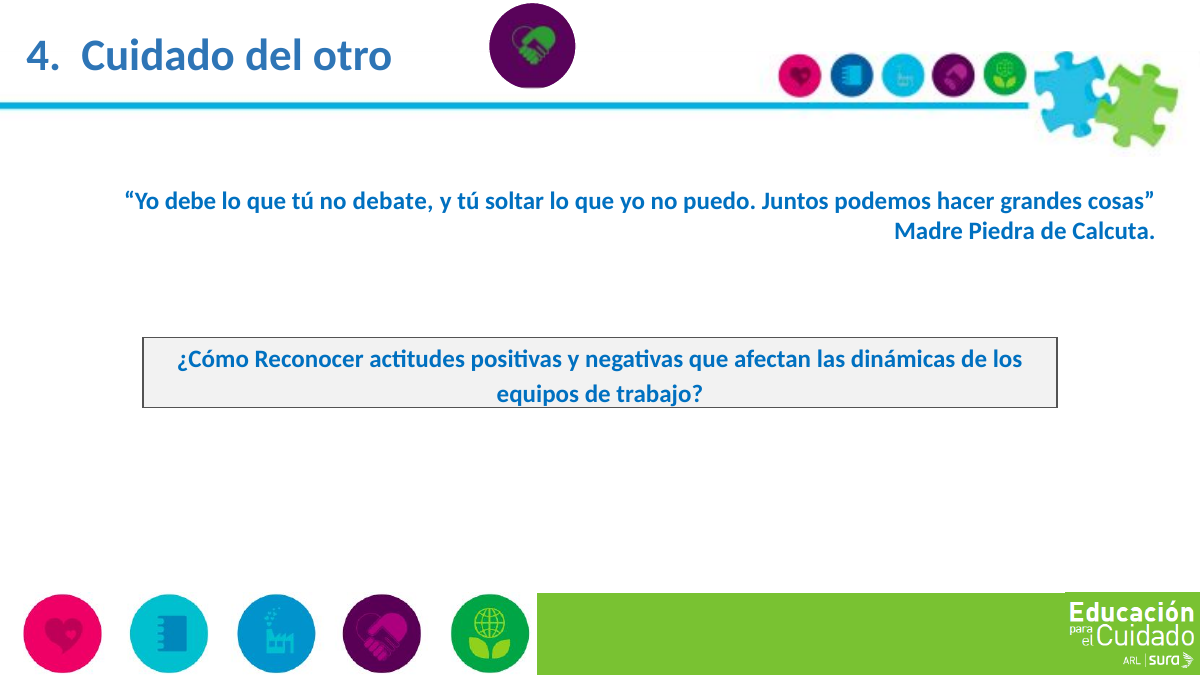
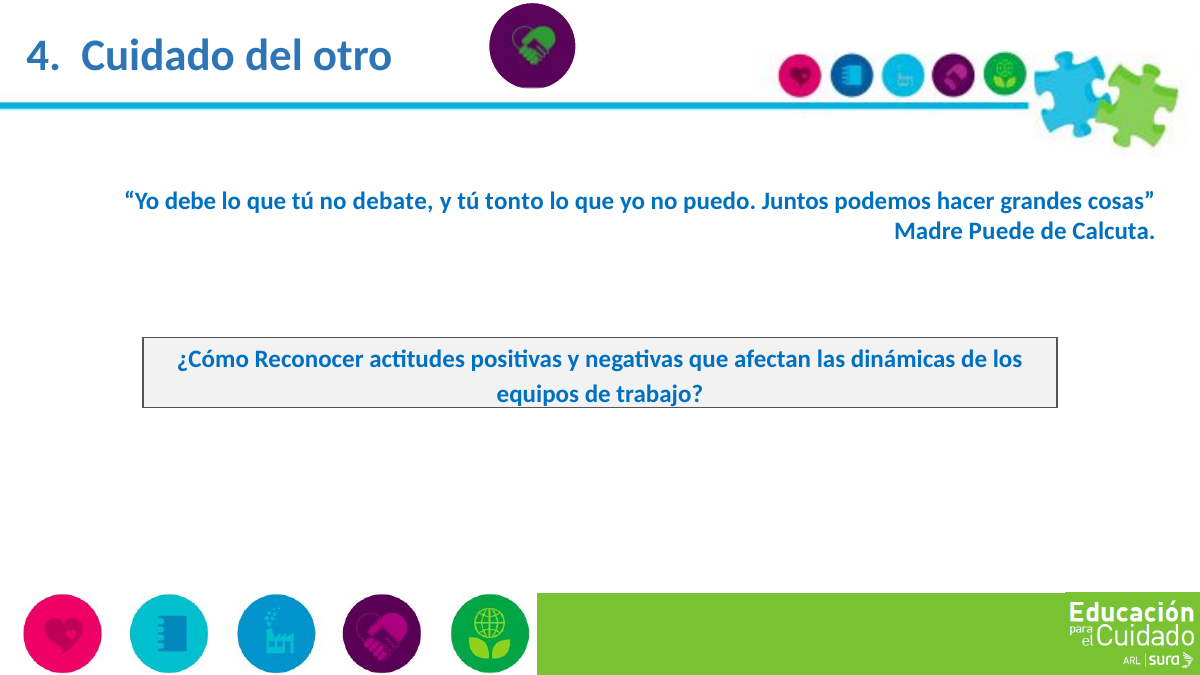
soltar: soltar -> tonto (514, 202)
Piedra: Piedra -> Puede (1002, 232)
